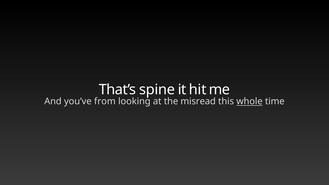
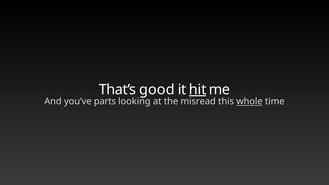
spine: spine -> good (157, 90)
hit underline: none -> present (198, 90)
from: from -> parts (105, 101)
